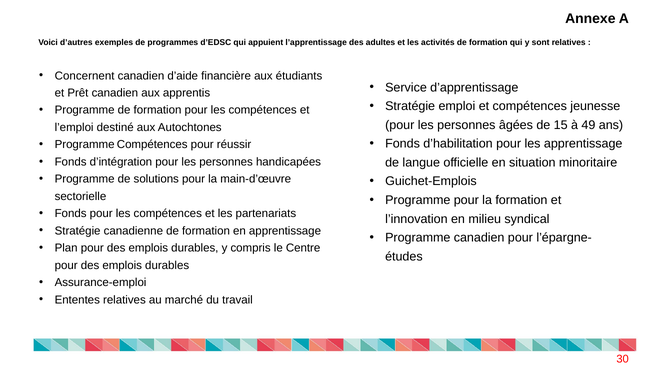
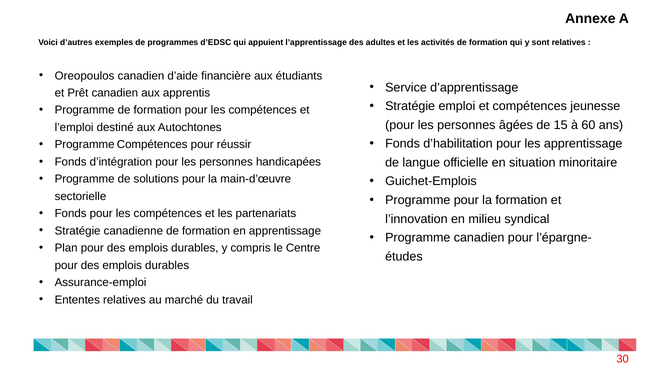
Concernent: Concernent -> Oreopoulos (85, 76)
49: 49 -> 60 (588, 125)
